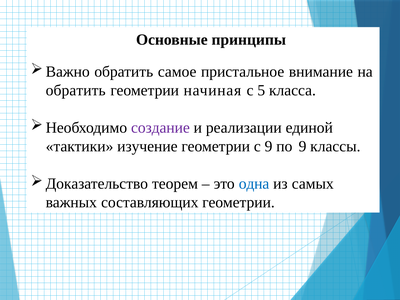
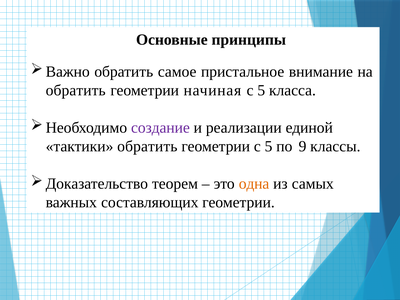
тактики изучение: изучение -> обратить (147, 146)
геометрии с 9: 9 -> 5 (269, 146)
одна colour: blue -> orange (254, 184)
